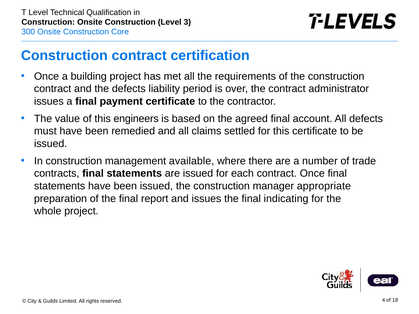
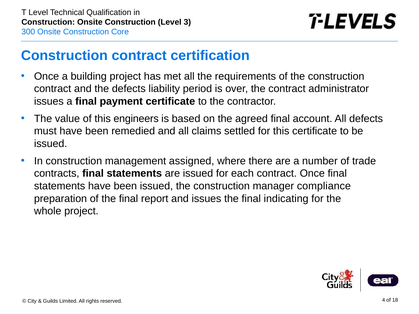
available: available -> assigned (192, 161)
appropriate: appropriate -> compliance (324, 186)
